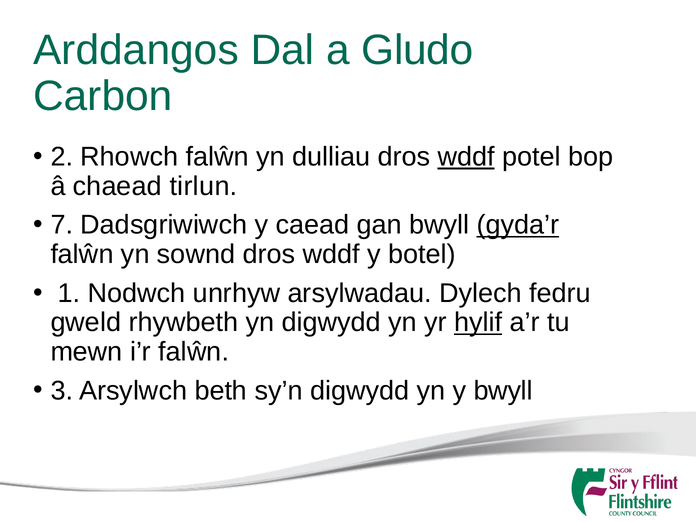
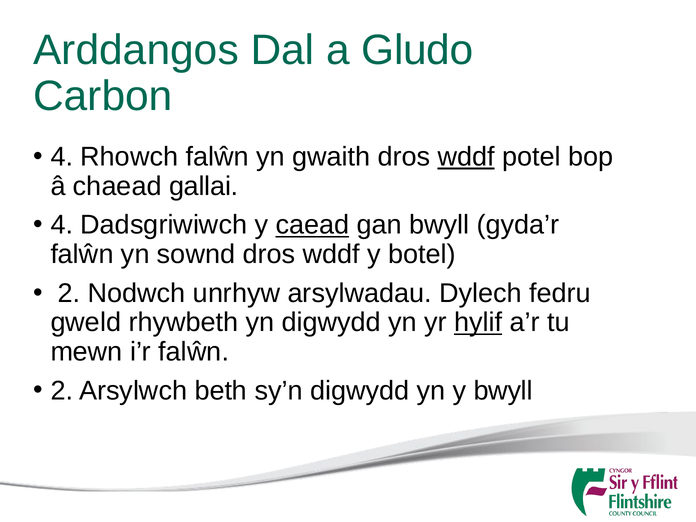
2: 2 -> 4 (62, 157)
dulliau: dulliau -> gwaith (331, 157)
tirlun: tirlun -> gallai (204, 186)
7: 7 -> 4 (62, 225)
caead underline: none -> present (312, 225)
gyda’r underline: present -> none (518, 225)
1: 1 -> 2 (69, 293)
3: 3 -> 2 (62, 391)
